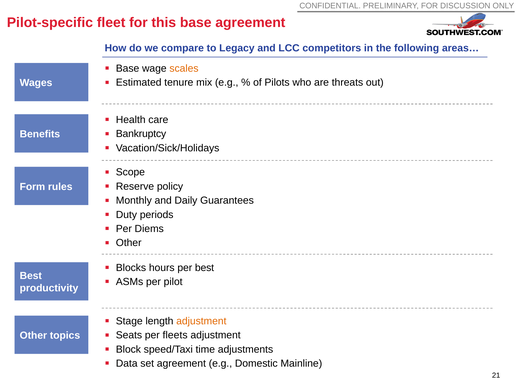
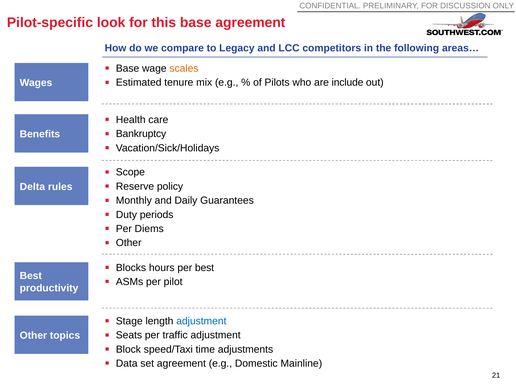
fleet: fleet -> look (111, 23)
threats: threats -> include (348, 83)
Form: Form -> Delta (32, 187)
adjustment colour: orange -> blue (201, 321)
fleets: fleets -> traffic (175, 335)
